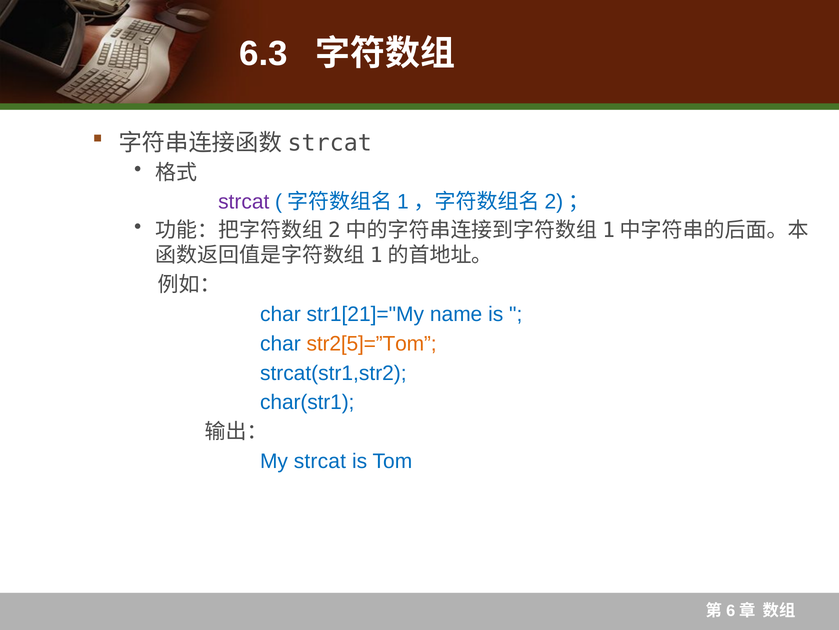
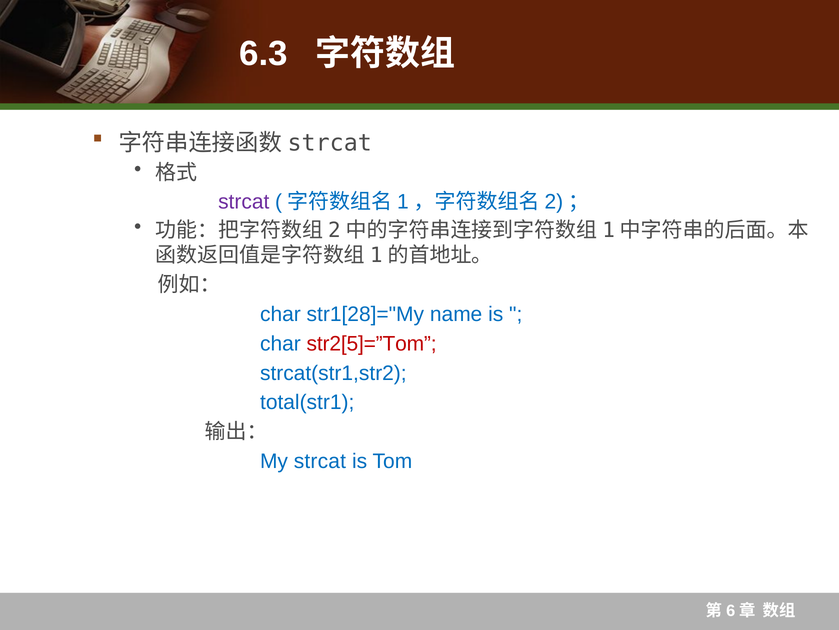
str1[21]="My: str1[21]="My -> str1[28]="My (365, 314)
str2[5]=”Tom colour: orange -> red (372, 343)
char(str1: char(str1 -> total(str1 (307, 402)
